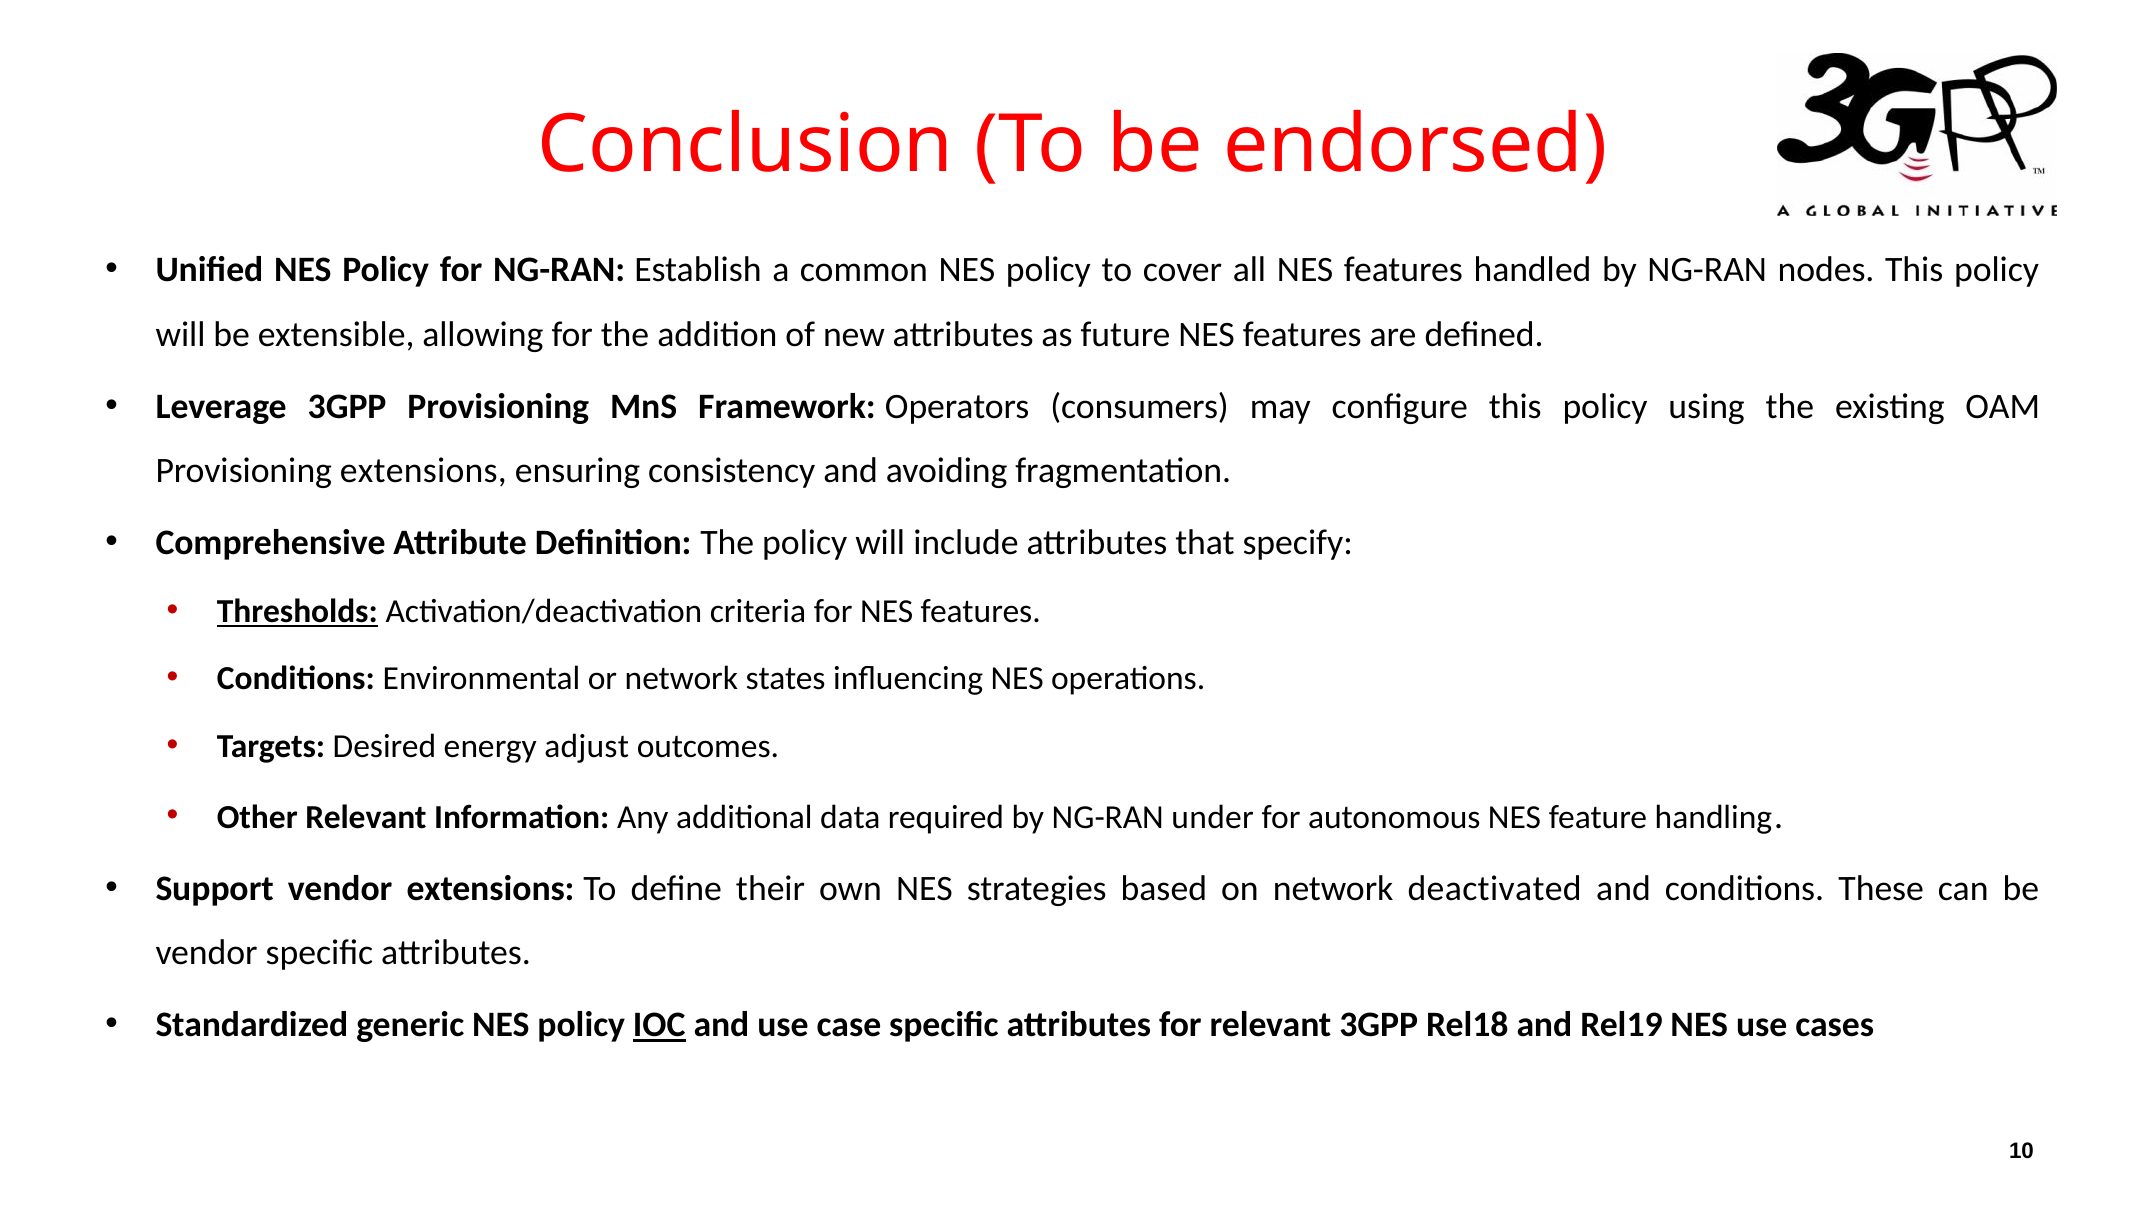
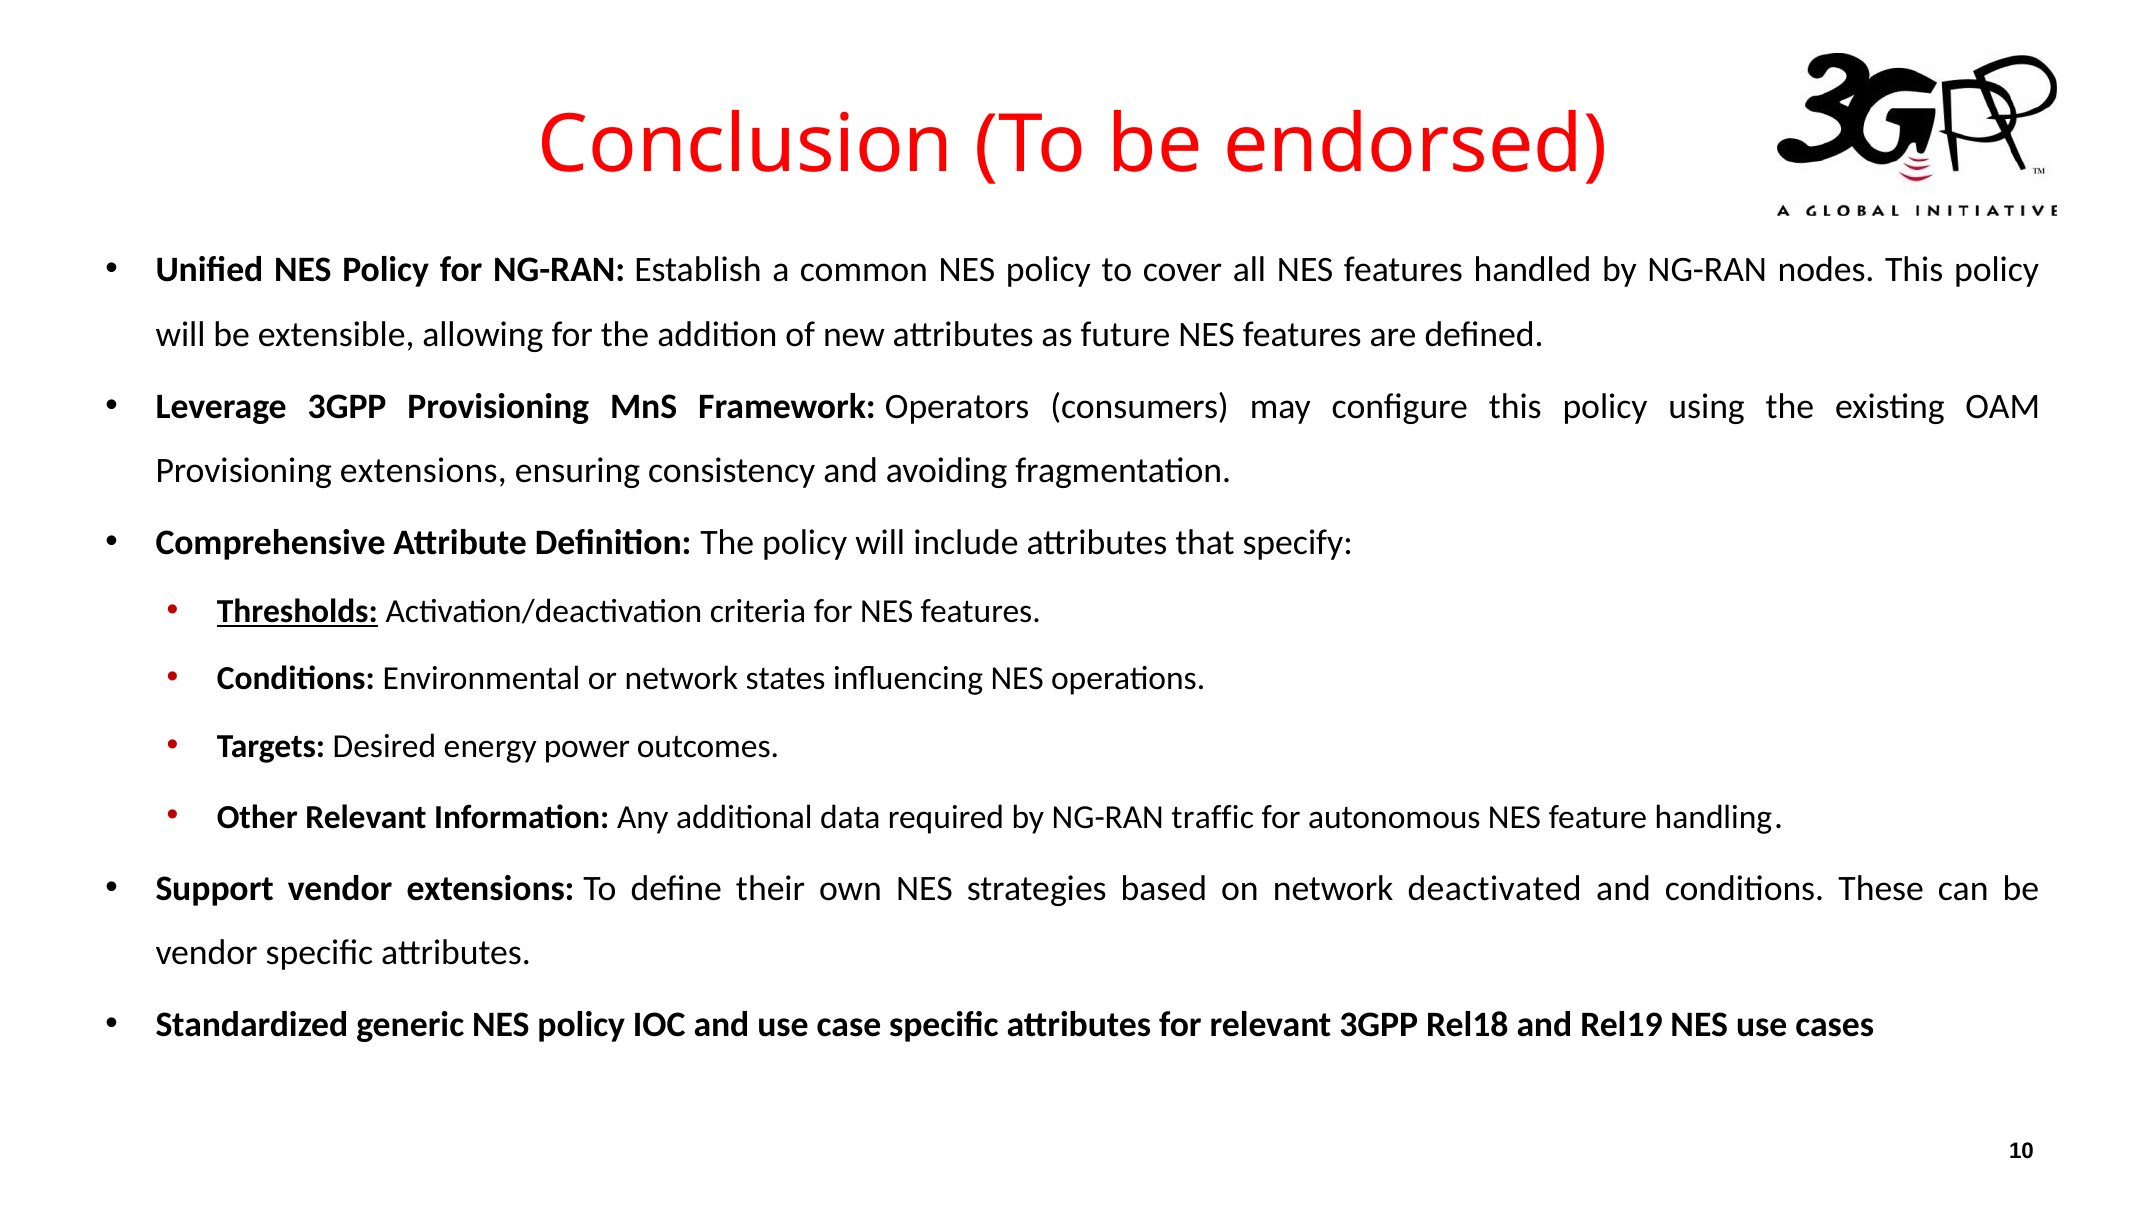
adjust: adjust -> power (587, 746)
under: under -> traffic (1213, 818)
IOC underline: present -> none (659, 1025)
